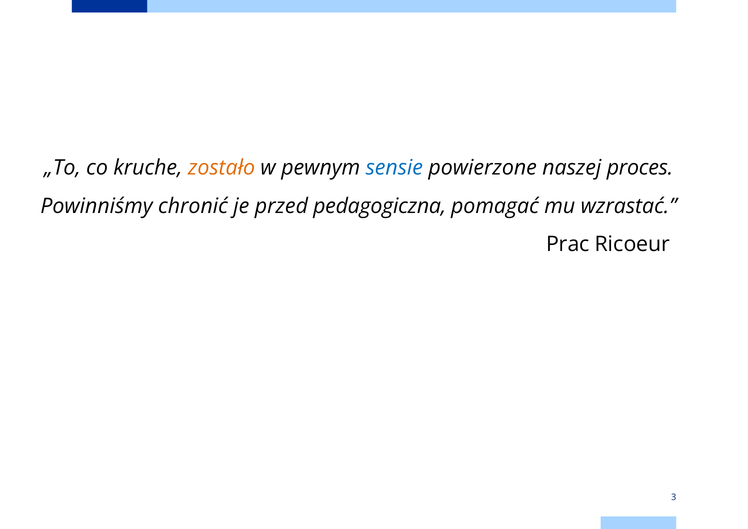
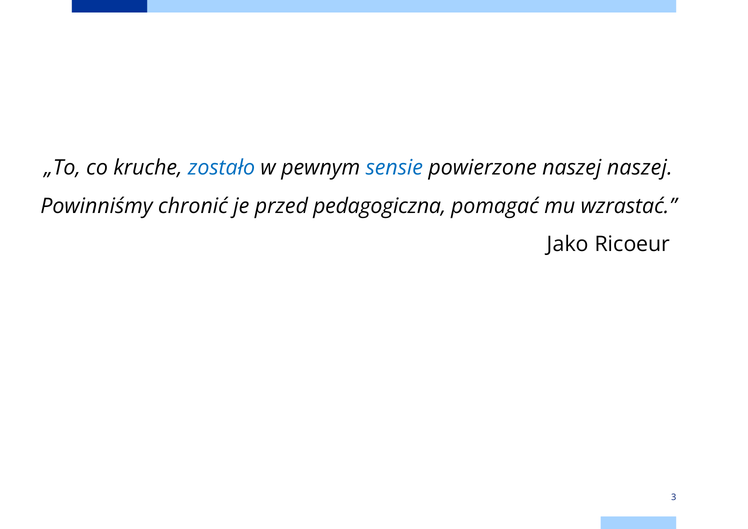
zostało colour: orange -> blue (221, 168)
naszej proces: proces -> naszej (640, 168)
Prac: Prac -> Jako (568, 244)
